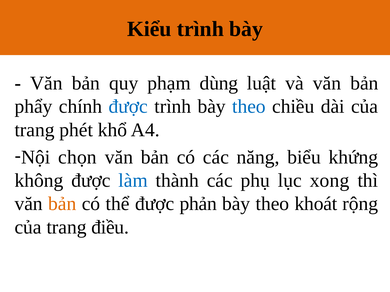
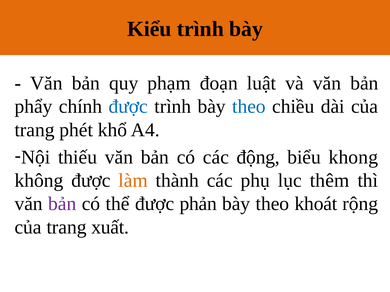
dùng: dùng -> đoạn (219, 83)
chọn: chọn -> thiếu (78, 157)
năng: năng -> động (258, 157)
khứng: khứng -> khong (353, 157)
làm colour: blue -> orange (133, 181)
xong: xong -> thêm (330, 181)
bản colour: orange -> purple (62, 204)
điều: điều -> xuất (110, 228)
